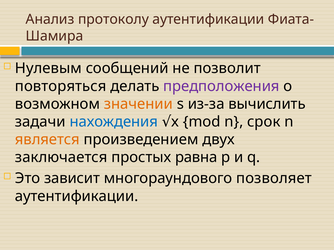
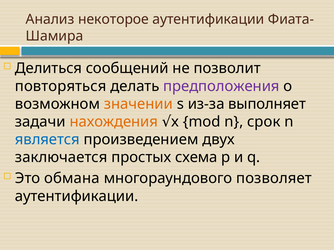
протоколу: протоколу -> некоторое (113, 19)
Нулевым: Нулевым -> Делиться (49, 68)
вычислить: вычислить -> выполняет (267, 104)
нахождения colour: blue -> orange (114, 122)
является colour: orange -> blue (47, 140)
равна: равна -> схема (196, 158)
зависит: зависит -> обмана (72, 179)
